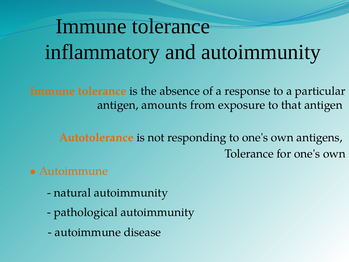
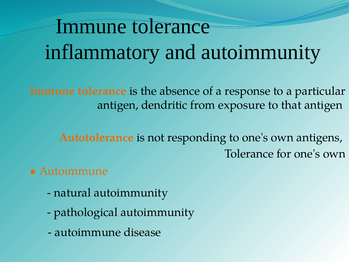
amounts: amounts -> dendritic (164, 105)
